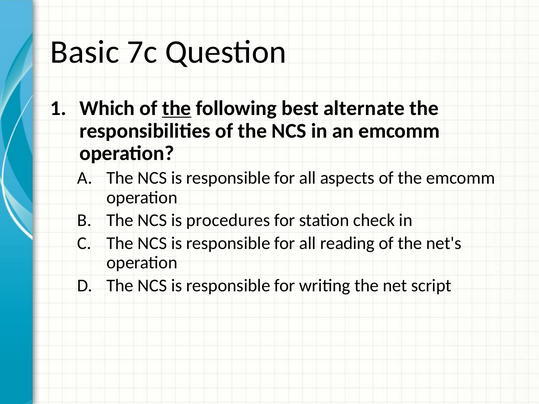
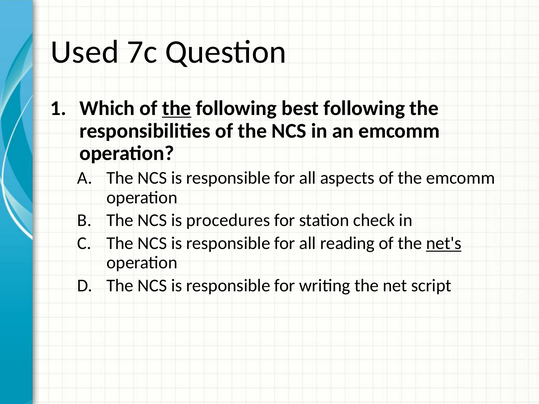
Basic: Basic -> Used (85, 52)
best alternate: alternate -> following (364, 108)
net's underline: none -> present (444, 243)
